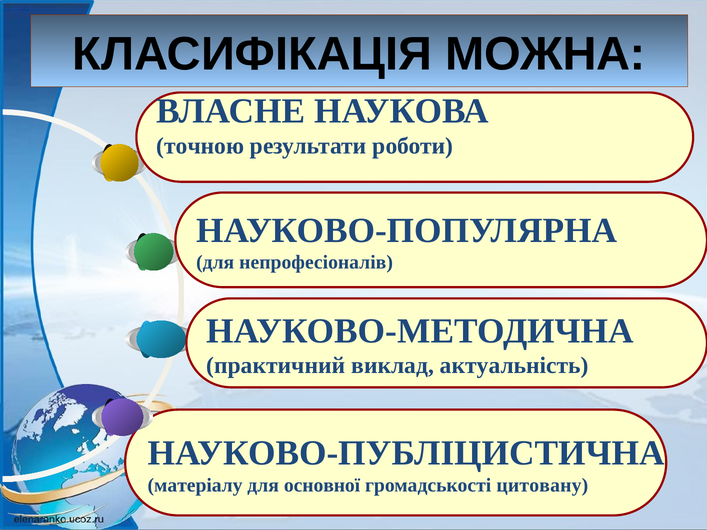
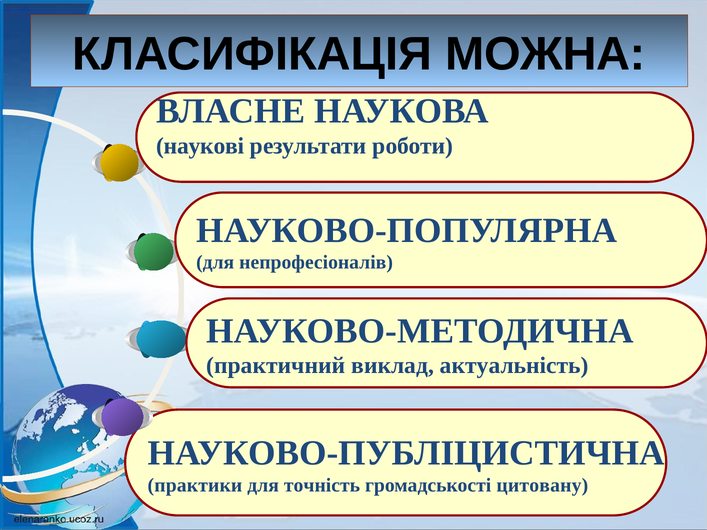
точною: точною -> наукові (200, 146)
матеріалу: матеріалу -> практики (195, 485)
основної: основної -> точність (322, 485)
